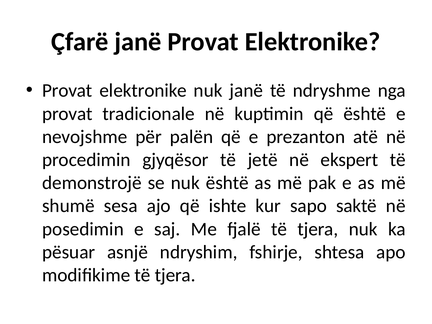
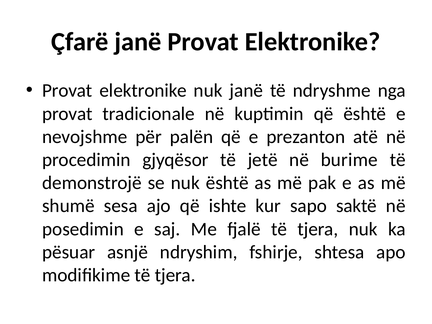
ekspert: ekspert -> burime (349, 160)
